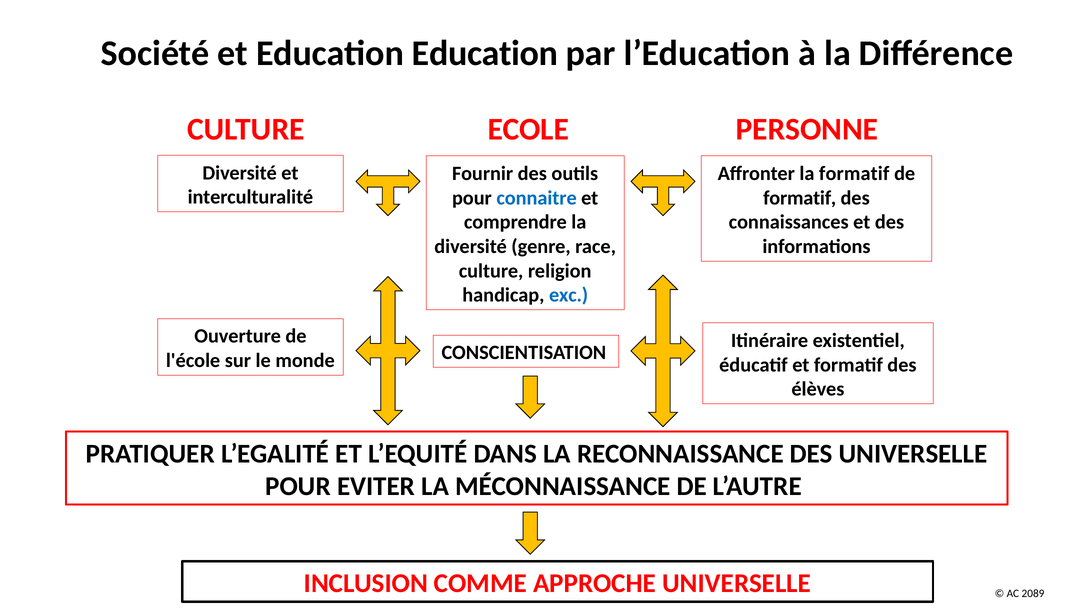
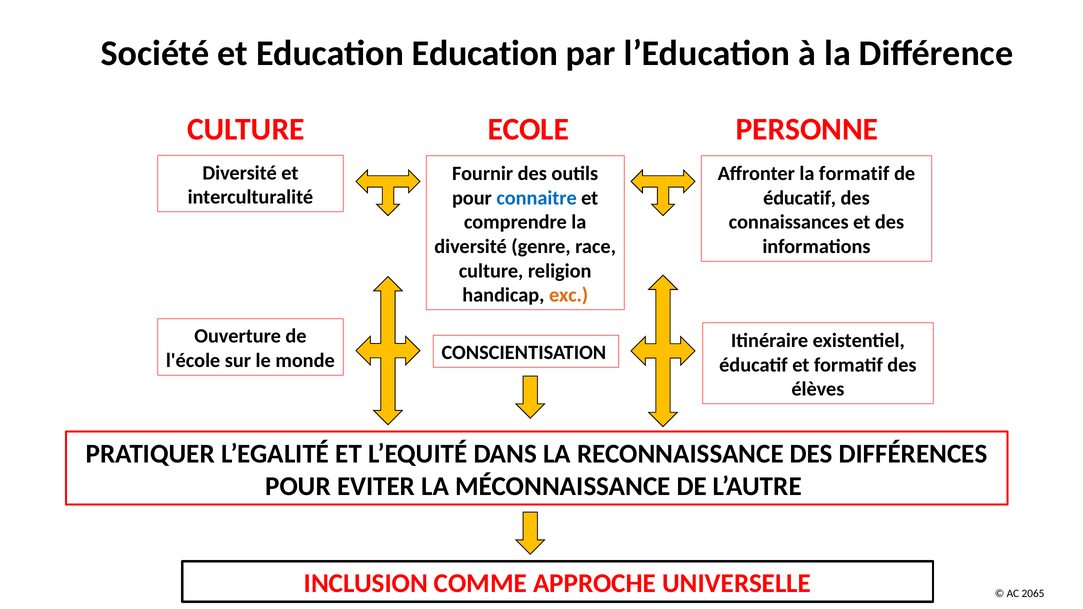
formatif: formatif -> éducatif (800, 198)
exc colour: blue -> orange (569, 295)
DES UNIVERSELLE: UNIVERSELLE -> DIFFÉRENCES (913, 454)
2089: 2089 -> 2065 (1033, 594)
